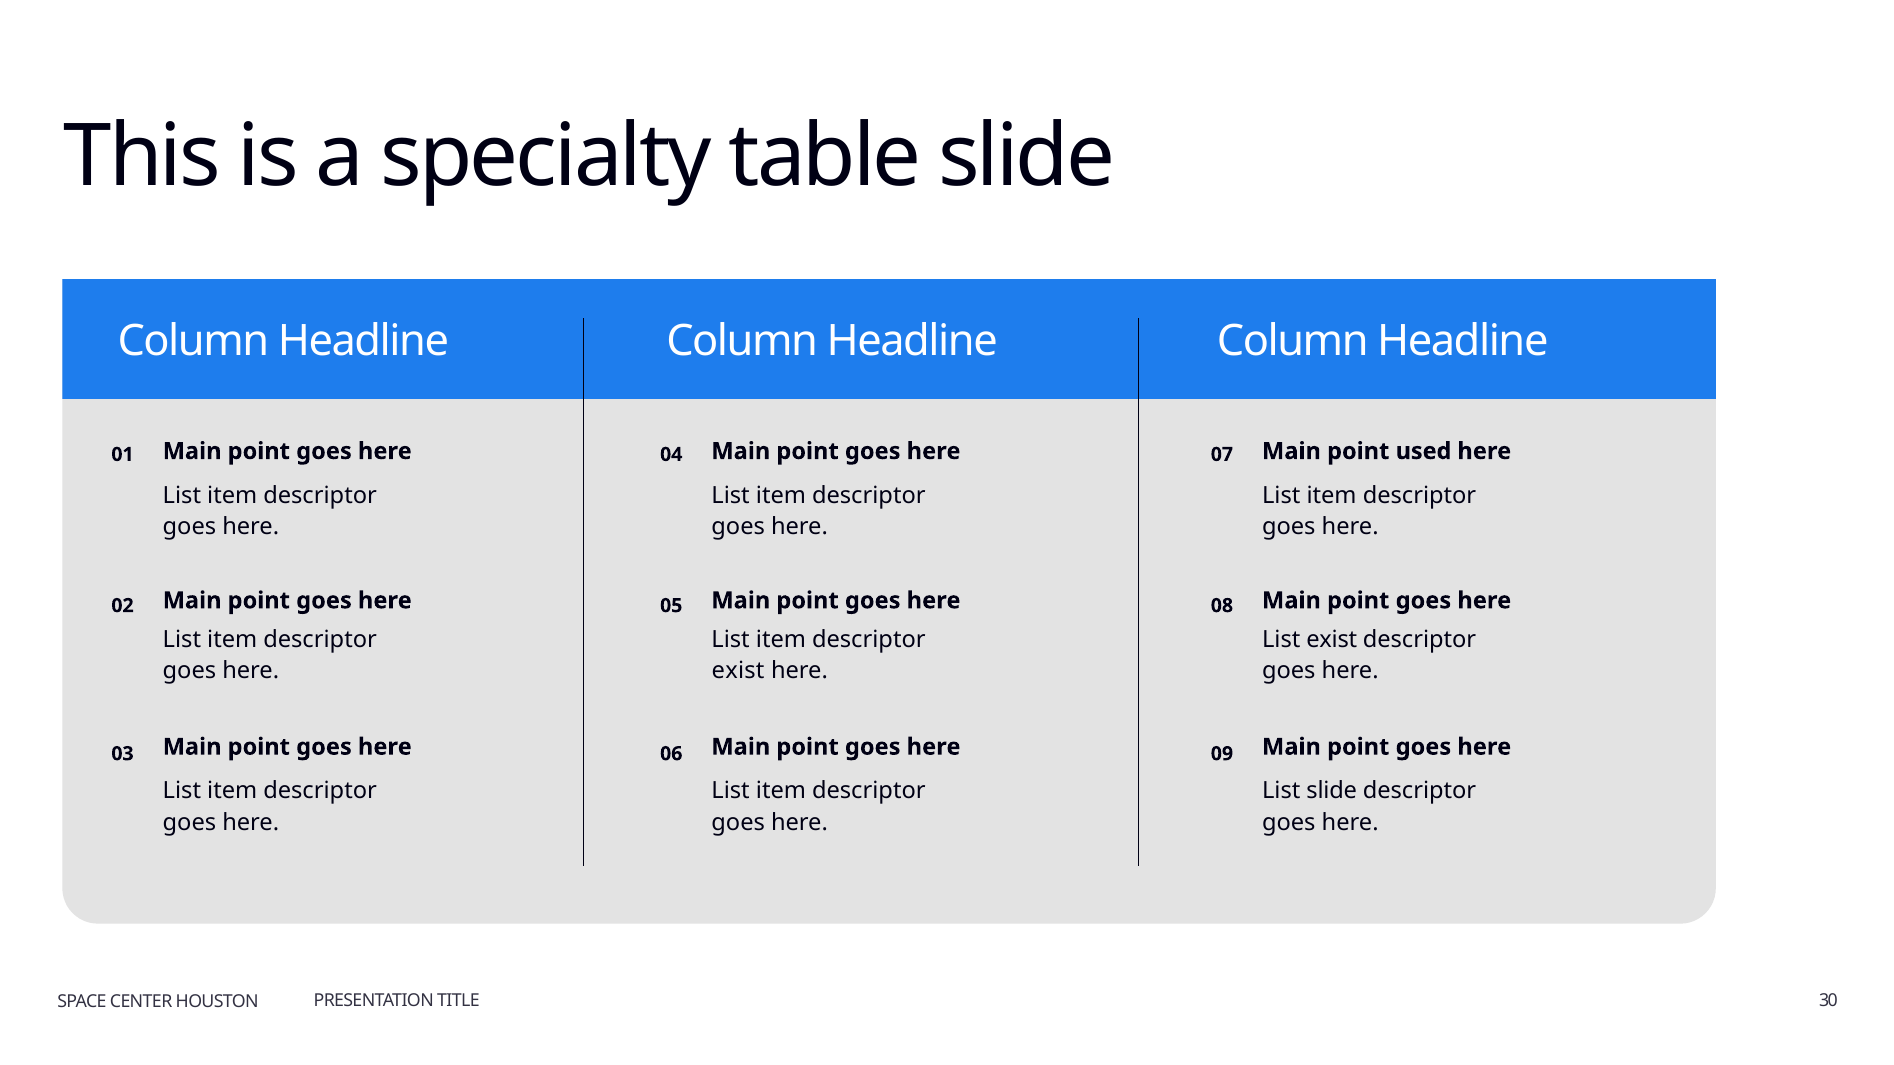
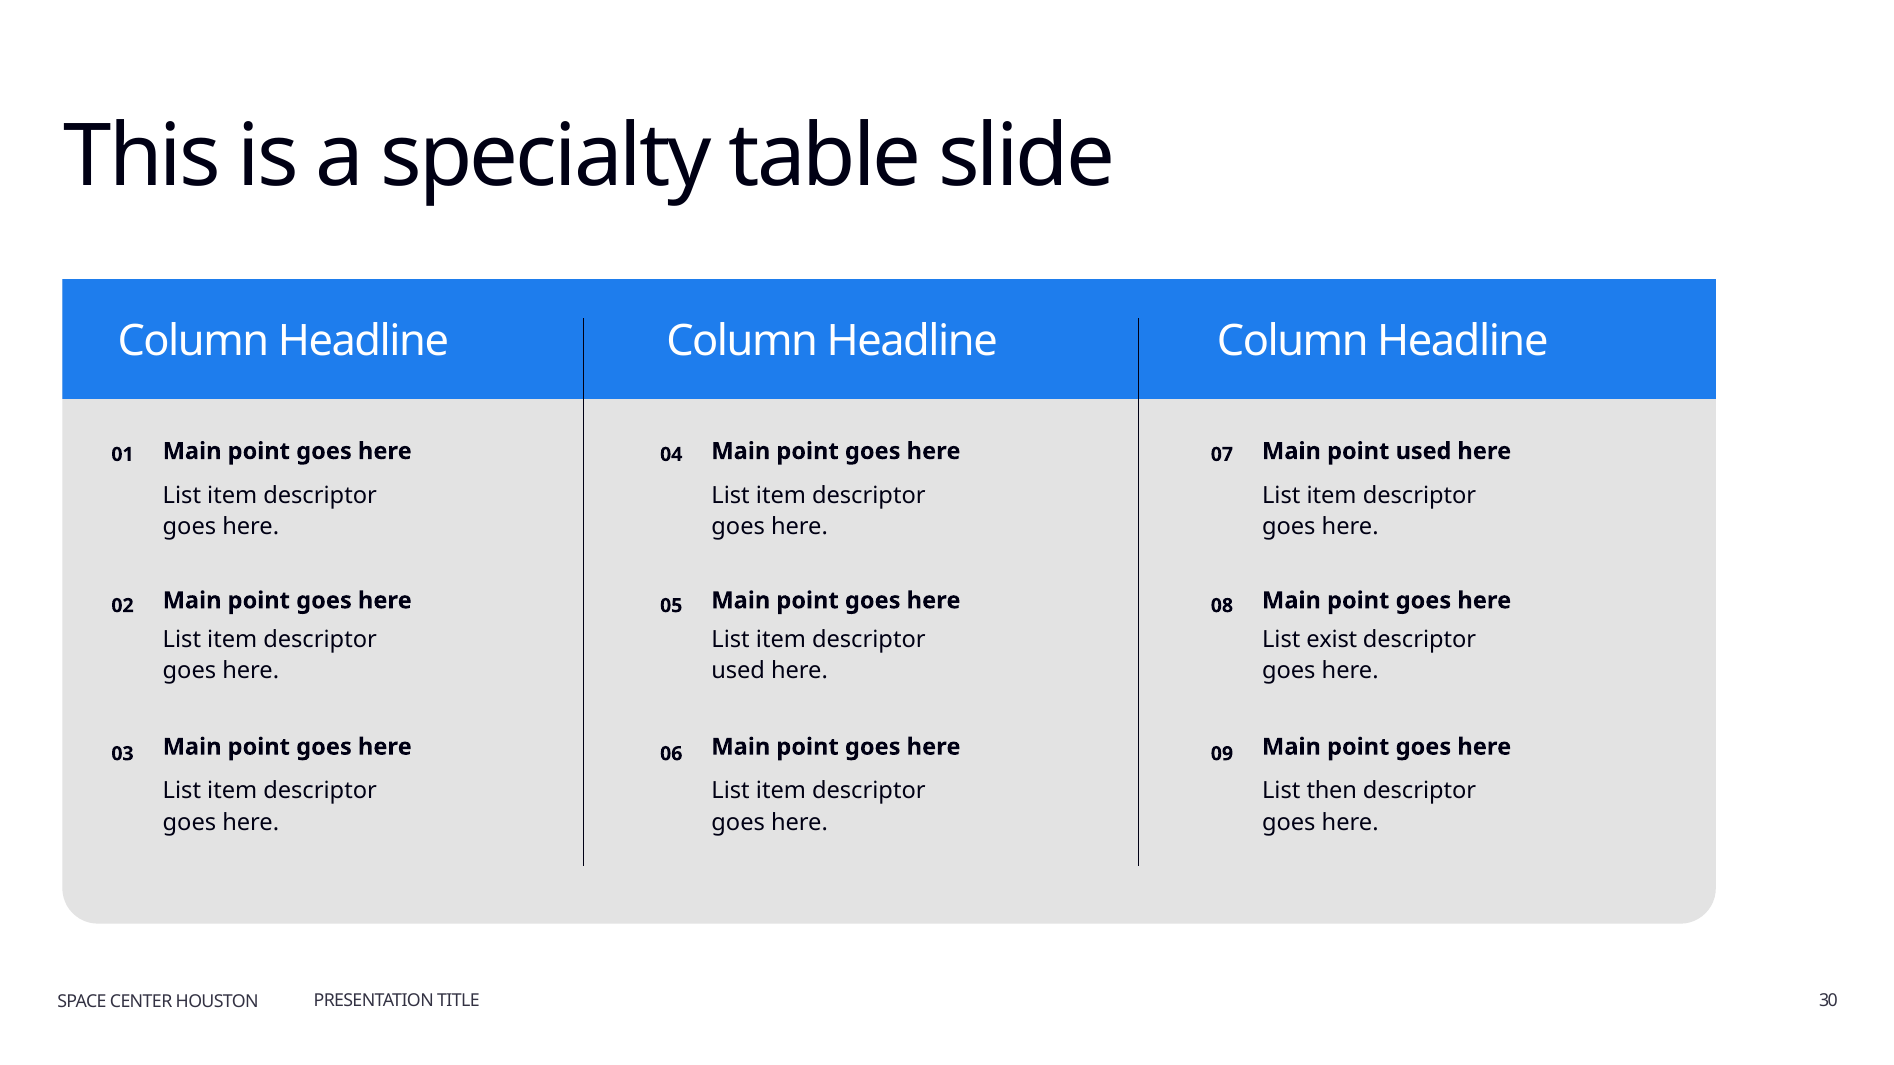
exist: exist -> used (738, 671)
List slide: slide -> then (1332, 791)
